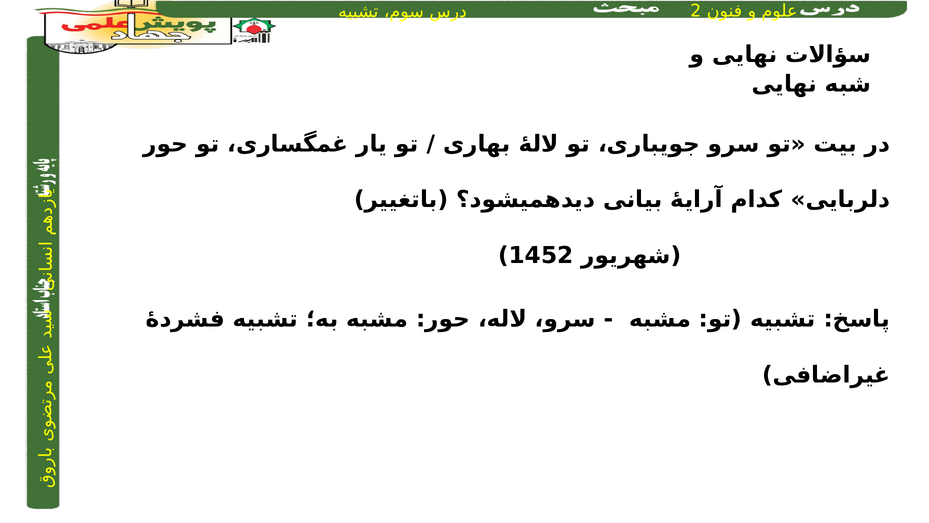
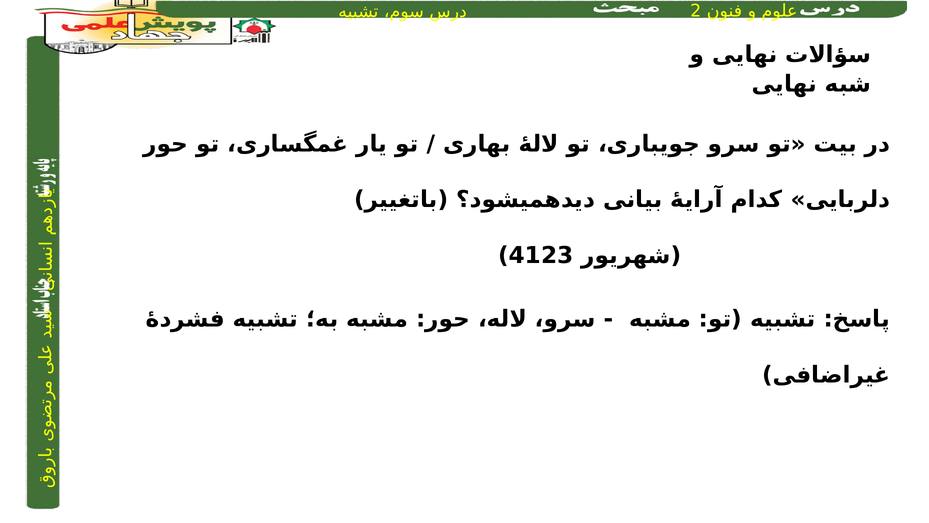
1452: 1452 -> 4123 (541, 255)
